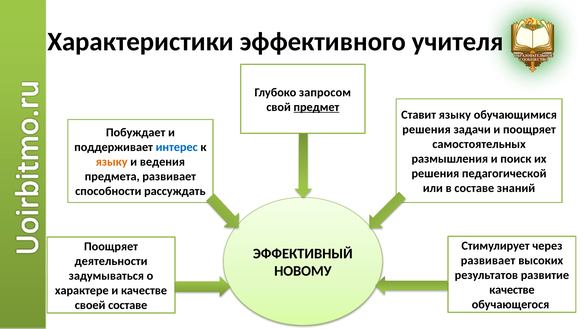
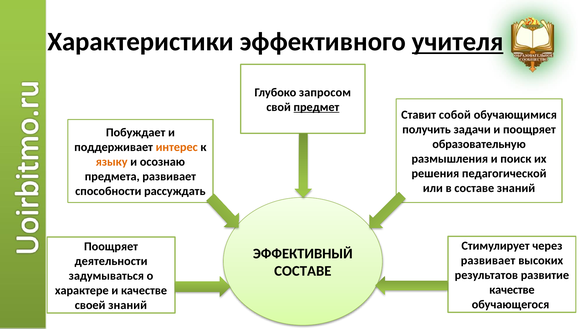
учителя underline: none -> present (458, 42)
Ставит языку: языку -> собой (455, 115)
решения: решения -> получить (427, 130)
самостоятельных: самостоятельных -> образовательную (479, 144)
интерес colour: blue -> orange (177, 147)
ведения: ведения -> осознаю (162, 162)
НОВОМУ: НОВОМУ -> СОСТАВЕ (303, 271)
своей составе: составе -> знаний (128, 305)
